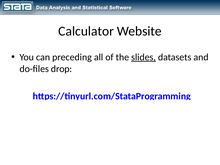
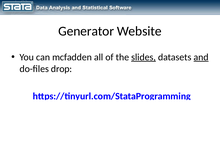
Calculator: Calculator -> Generator (86, 31)
preceding: preceding -> mcfadden (72, 57)
and underline: none -> present (201, 57)
